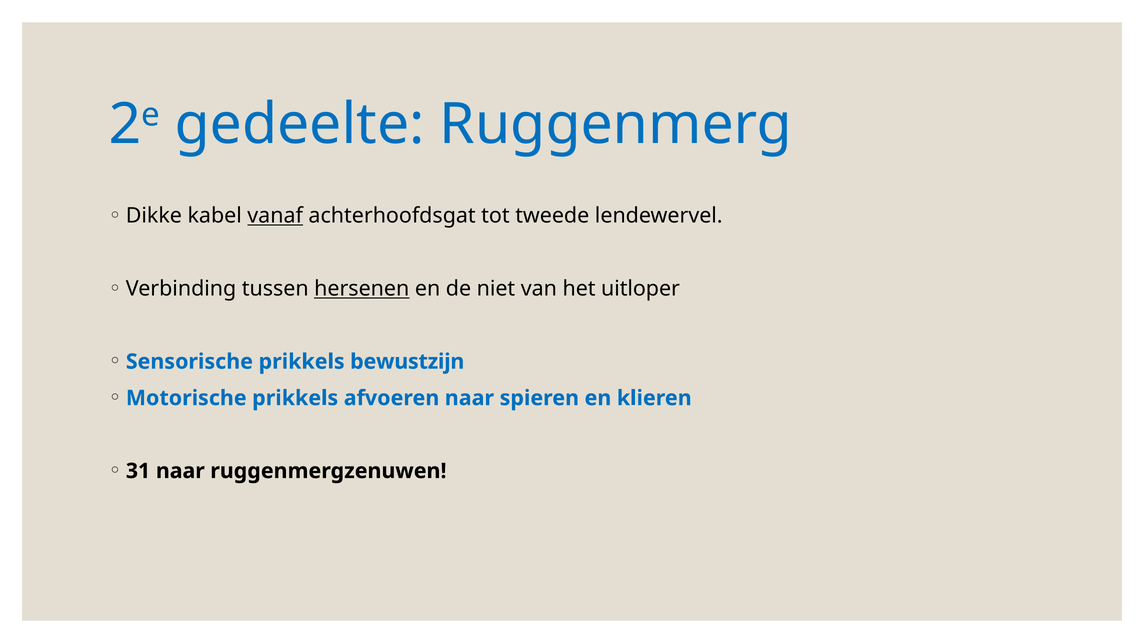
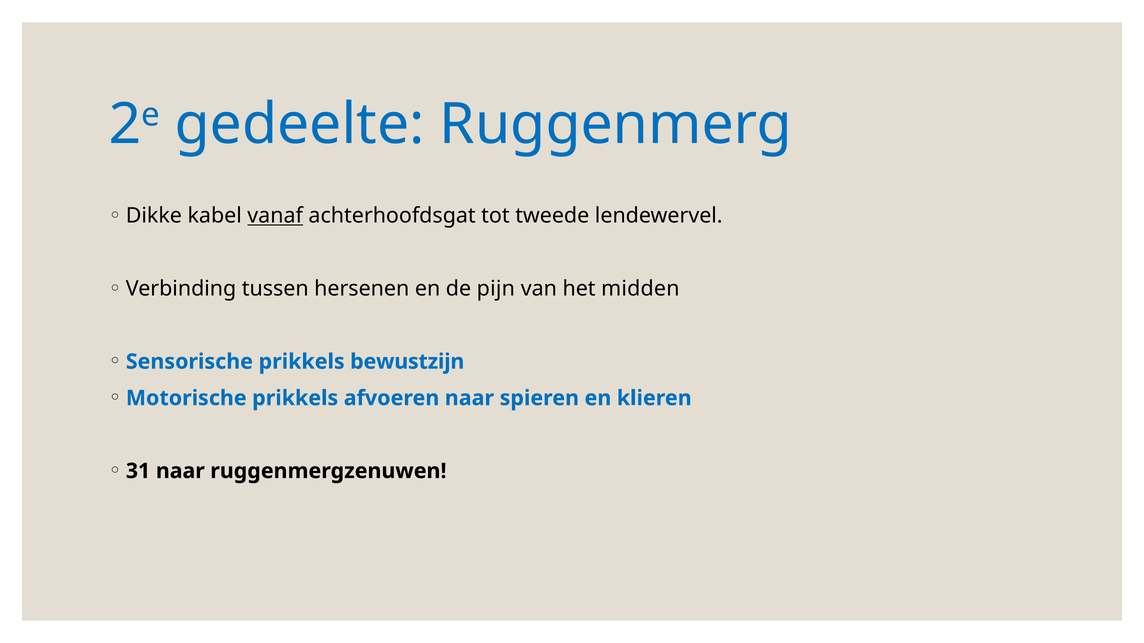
hersenen underline: present -> none (362, 289)
niet: niet -> pijn (496, 289)
uitloper: uitloper -> midden (640, 289)
